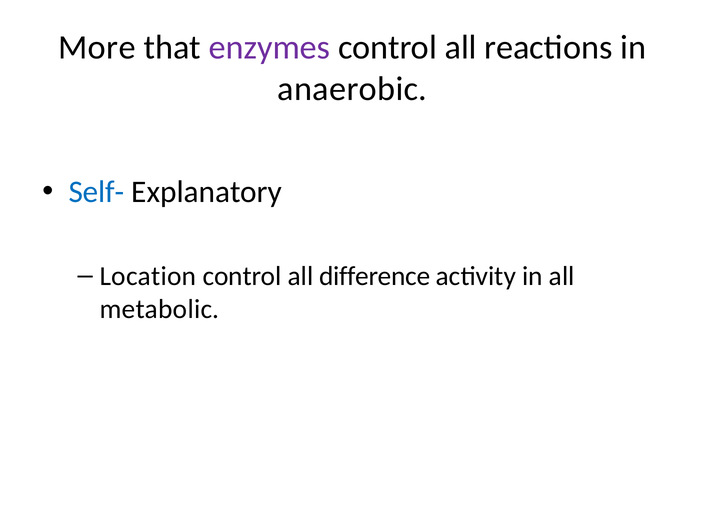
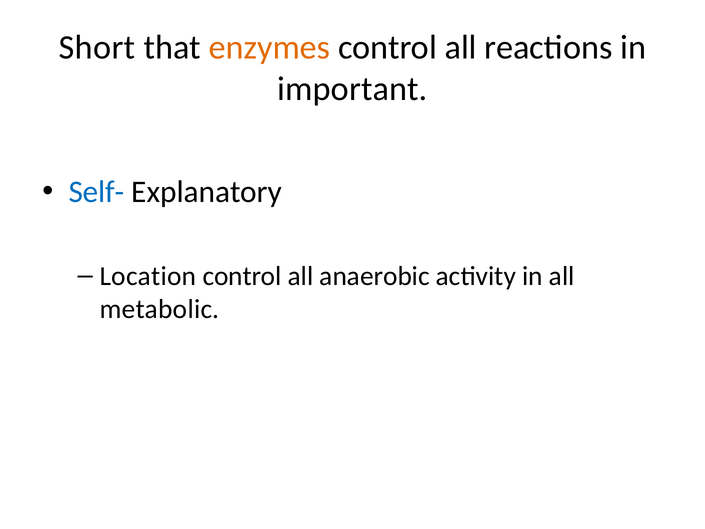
More: More -> Short (97, 48)
enzymes colour: purple -> orange (269, 48)
anaerobic: anaerobic -> important (352, 89)
difference: difference -> anaerobic (375, 276)
